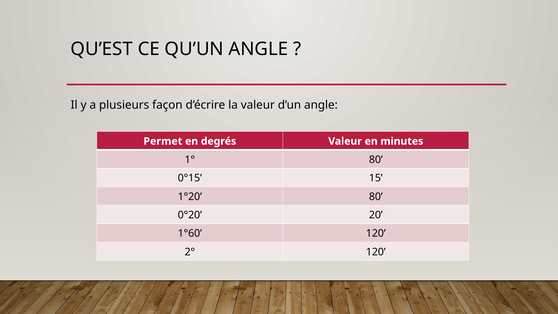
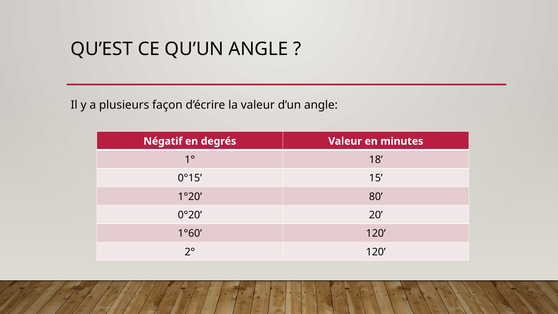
Permet: Permet -> Négatif (163, 141)
1° 80: 80 -> 18 (376, 160)
